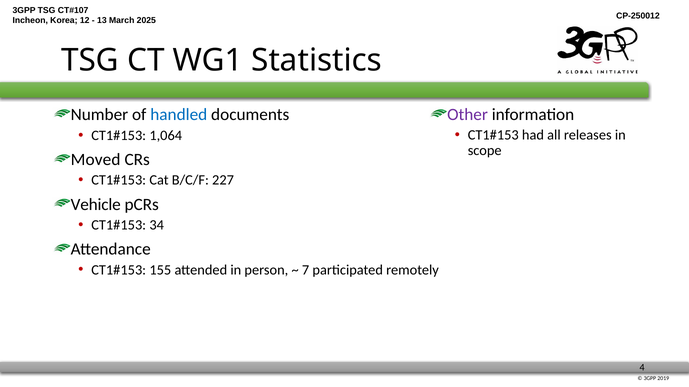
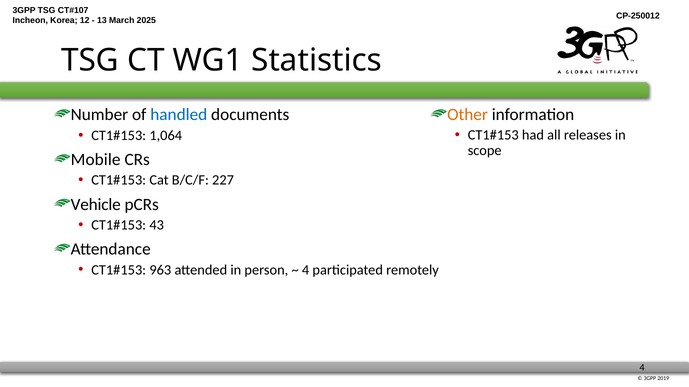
Other colour: purple -> orange (468, 115)
Moved: Moved -> Mobile (96, 160)
34: 34 -> 43 (157, 225)
155: 155 -> 963 (160, 270)
7: 7 -> 4 (306, 270)
